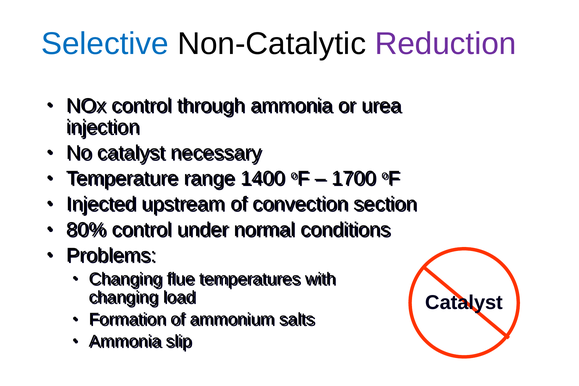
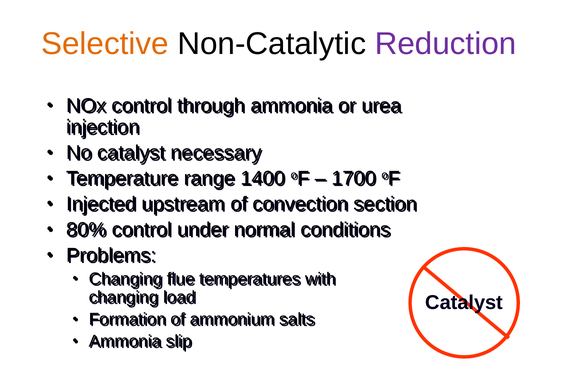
Selective colour: blue -> orange (105, 44)
